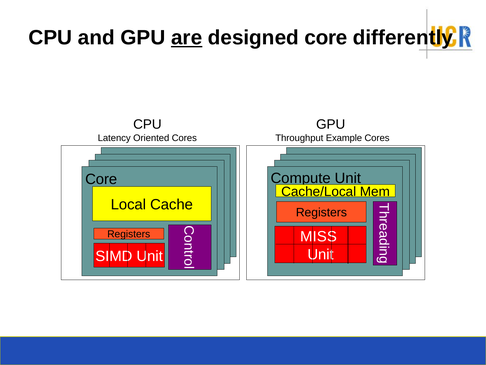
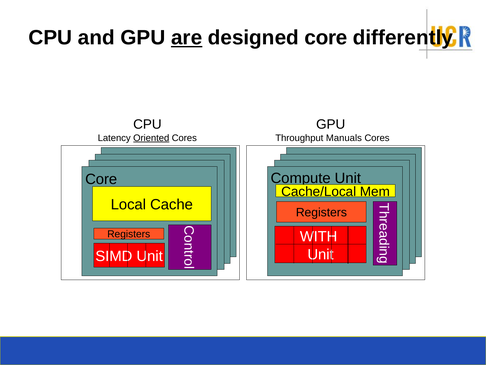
Oriented underline: none -> present (151, 138)
Example: Example -> Manuals (344, 138)
MISS: MISS -> WITH (319, 236)
